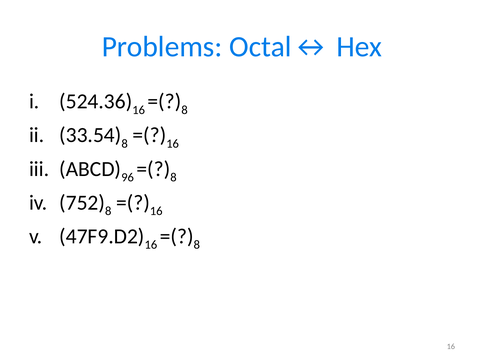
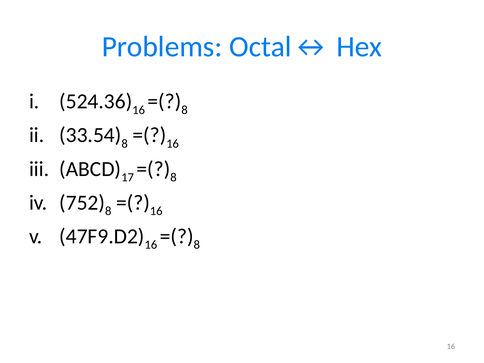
96: 96 -> 17 (128, 177)
